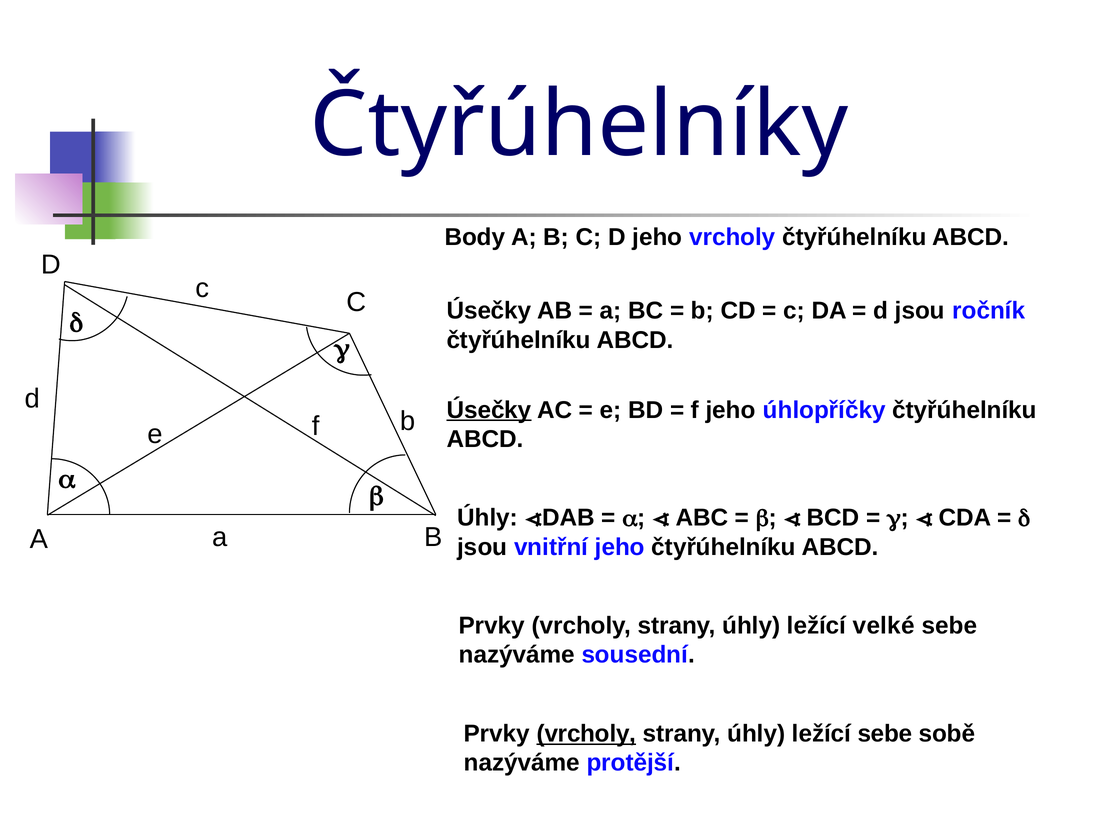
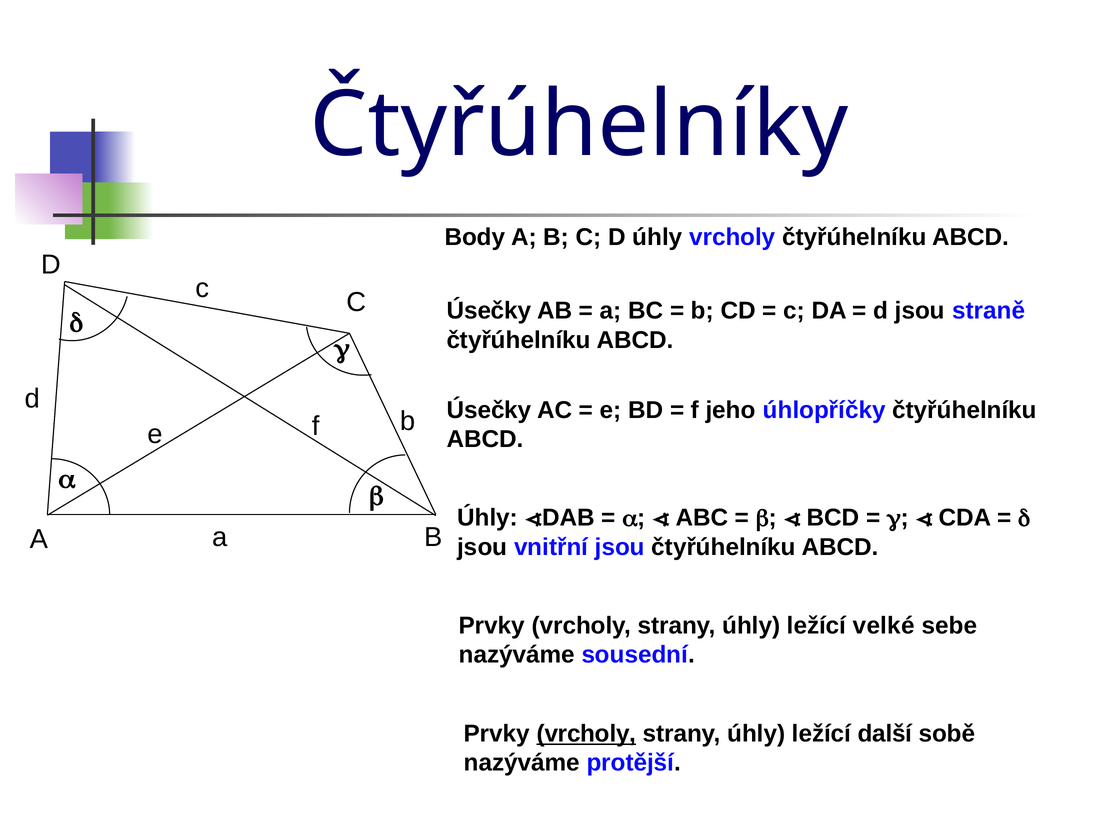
D jeho: jeho -> úhly (657, 237)
ročník: ročník -> straně (989, 311)
Úsečky underline: present -> none (489, 410)
jeho: jeho -> jsou (620, 547)
ležící sebe: sebe -> další (885, 734)
